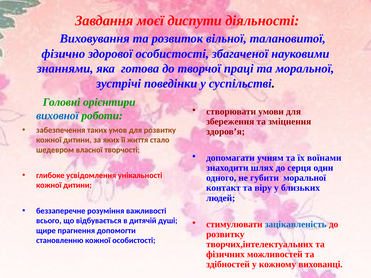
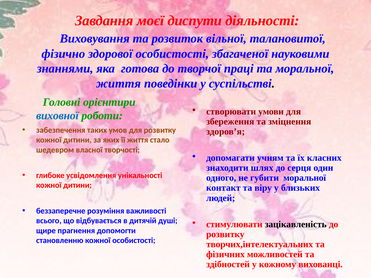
зустрічі: зустрічі -> життя (119, 84)
воїнами: воїнами -> класних (324, 158)
зацікавленість colour: blue -> black (296, 224)
